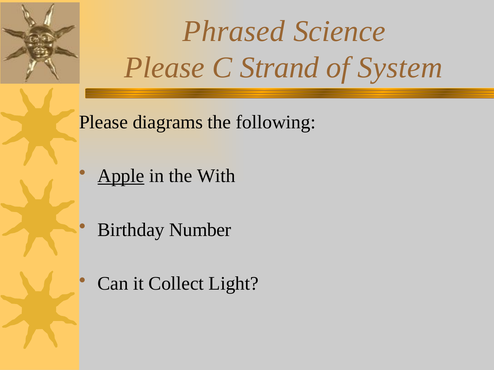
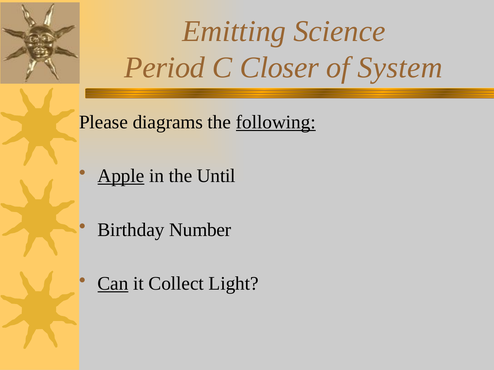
Phrased: Phrased -> Emitting (234, 31)
Please: Please -> Period (165, 68)
Strand: Strand -> Closer (279, 68)
following underline: none -> present (276, 122)
With: With -> Until (216, 176)
Can underline: none -> present (113, 284)
